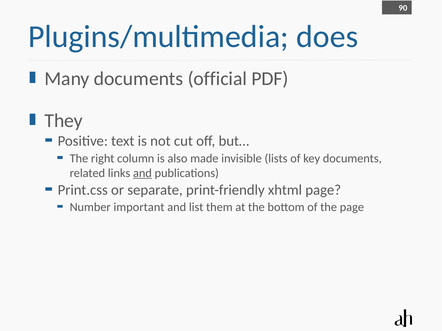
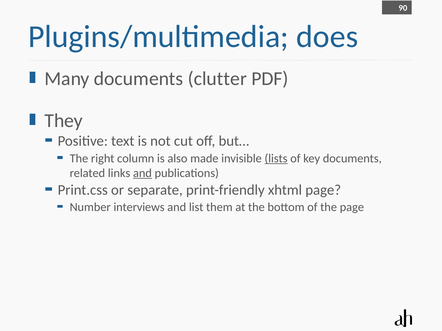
official: official -> clutter (217, 79)
lists underline: none -> present (276, 159)
important: important -> interviews (139, 208)
